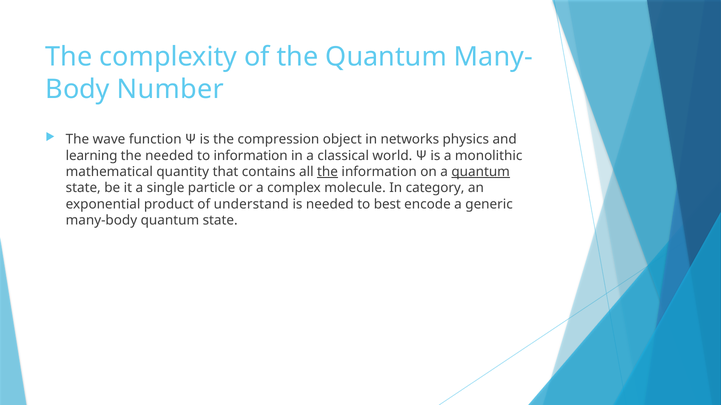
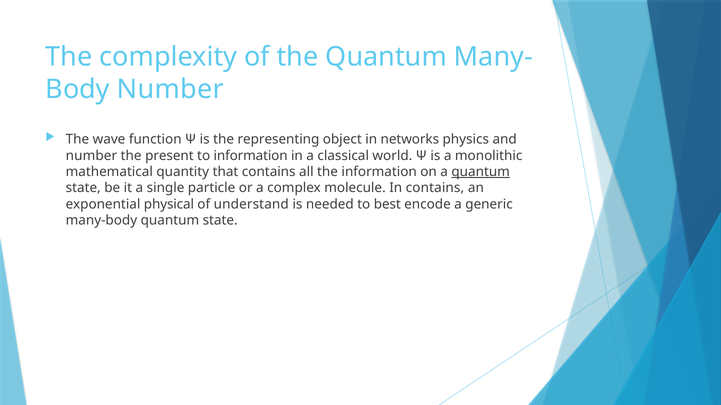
compression: compression -> representing (278, 140)
learning: learning -> number (91, 156)
the needed: needed -> present (169, 156)
the underline: present -> none (328, 172)
In category: category -> contains (435, 188)
product: product -> physical (169, 204)
